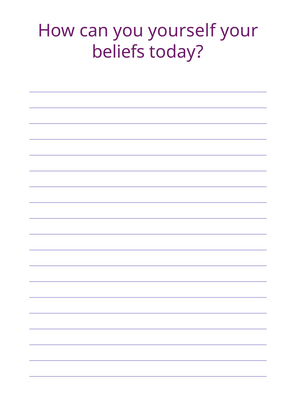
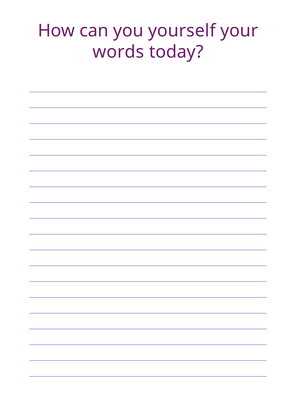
beliefs: beliefs -> words (118, 52)
